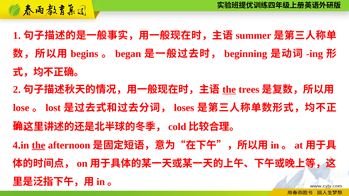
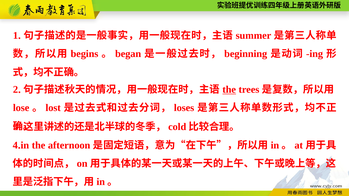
the underline: present -> none (39, 146)
